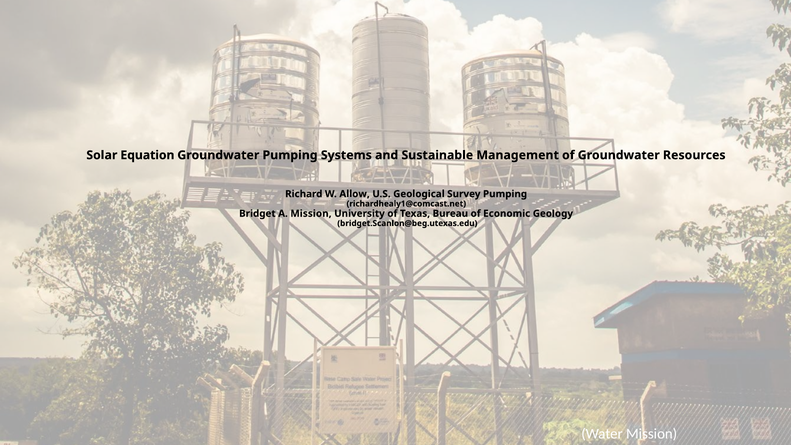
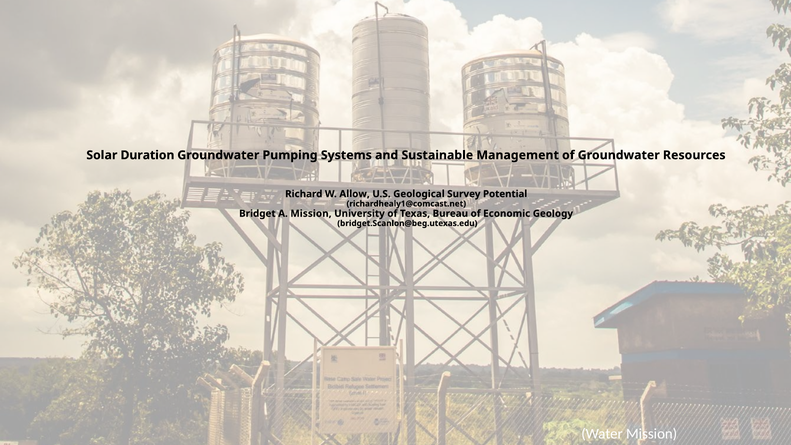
Equation: Equation -> Duration (147, 155)
Survey Pumping: Pumping -> Potential (505, 194)
